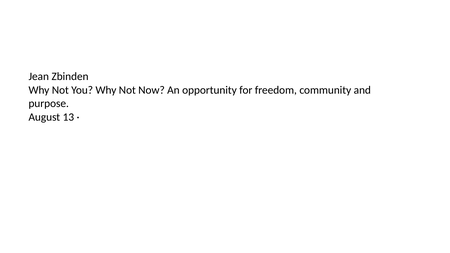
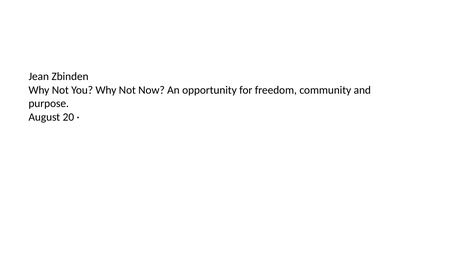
13: 13 -> 20 (68, 117)
